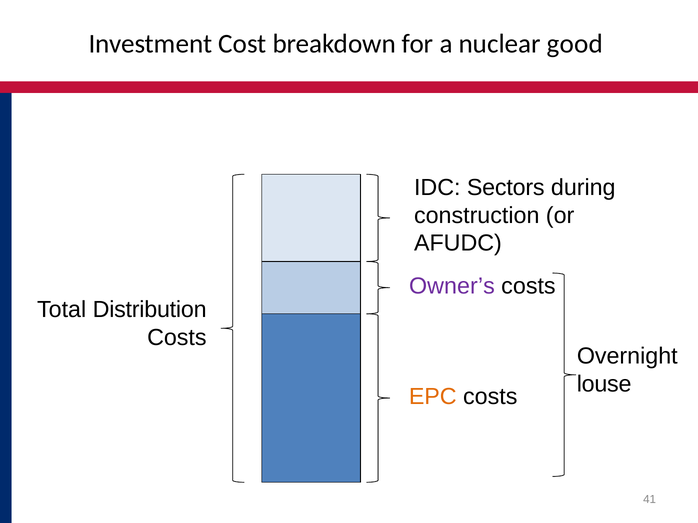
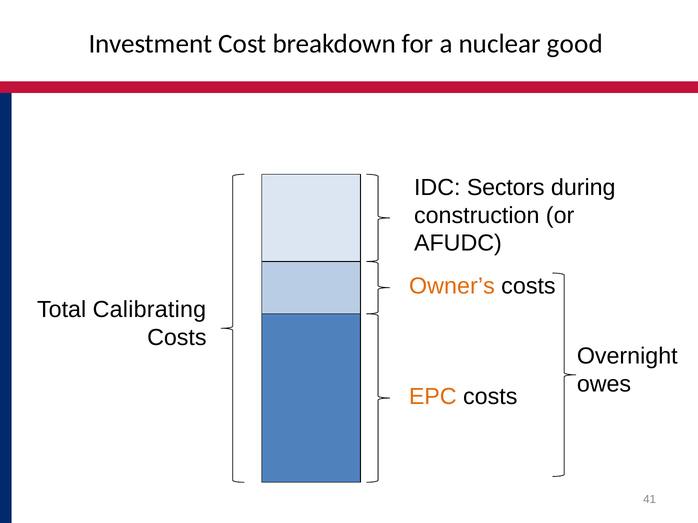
Owner’s colour: purple -> orange (452, 287)
Distribution: Distribution -> Calibrating (149, 310)
louse: louse -> owes (604, 384)
